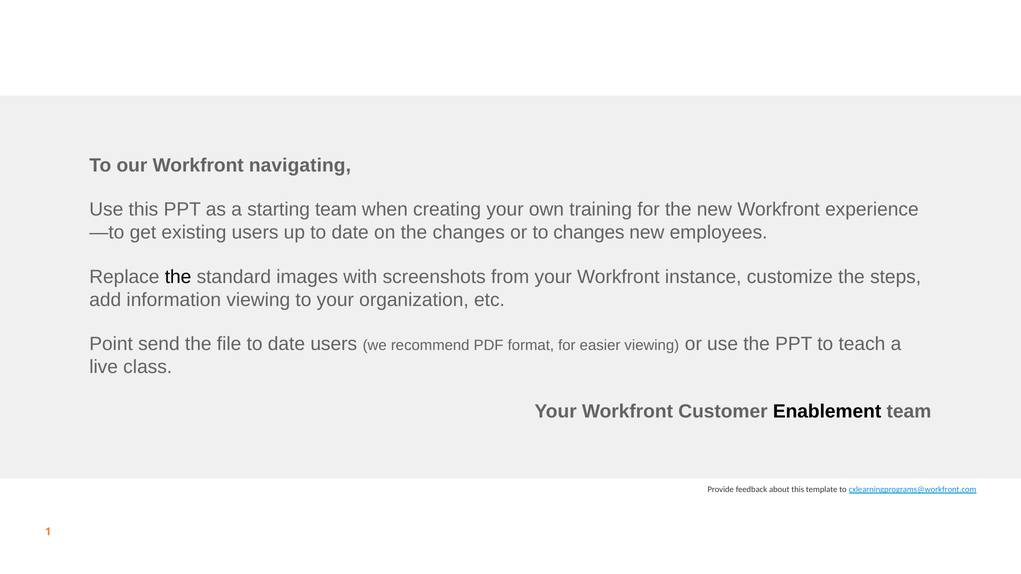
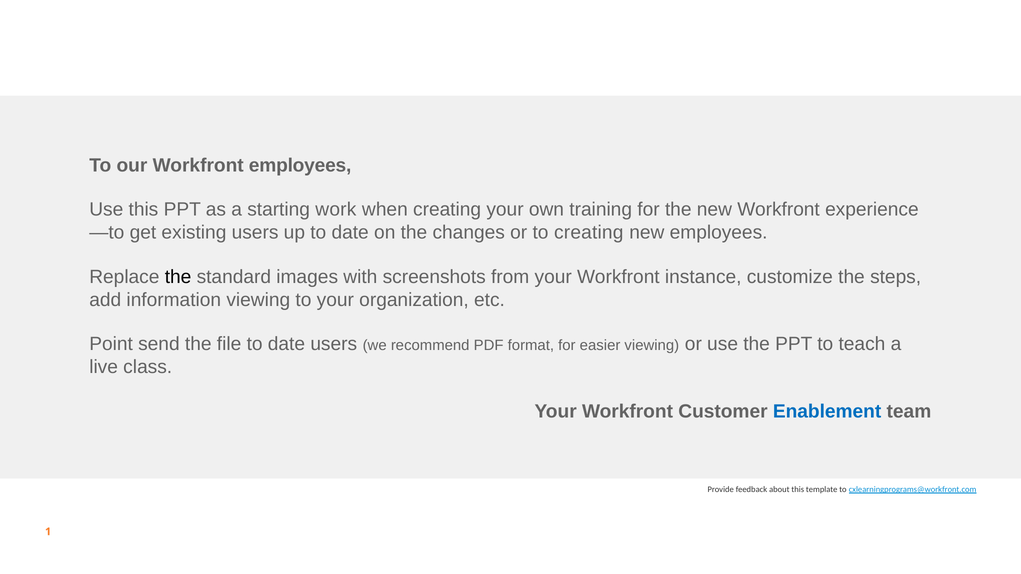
Workfront navigating: navigating -> employees (300, 165)
starting team: team -> work (336, 210)
to changes: changes -> creating (589, 233)
Enablement colour: black -> blue (827, 411)
